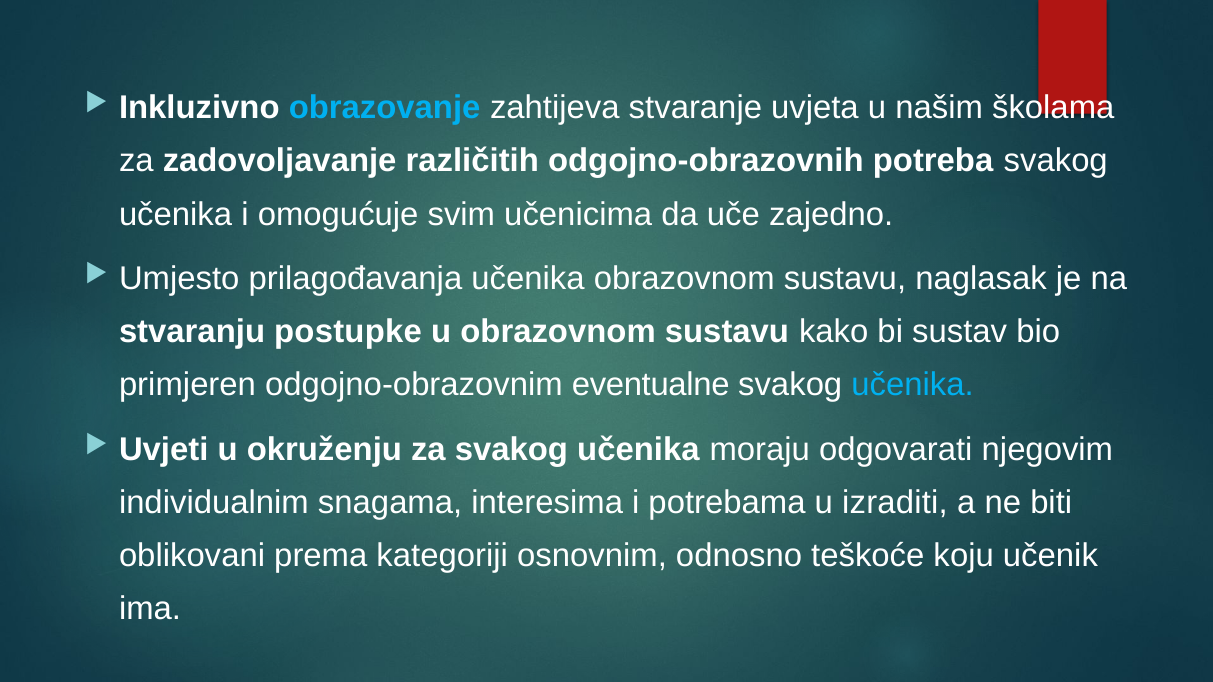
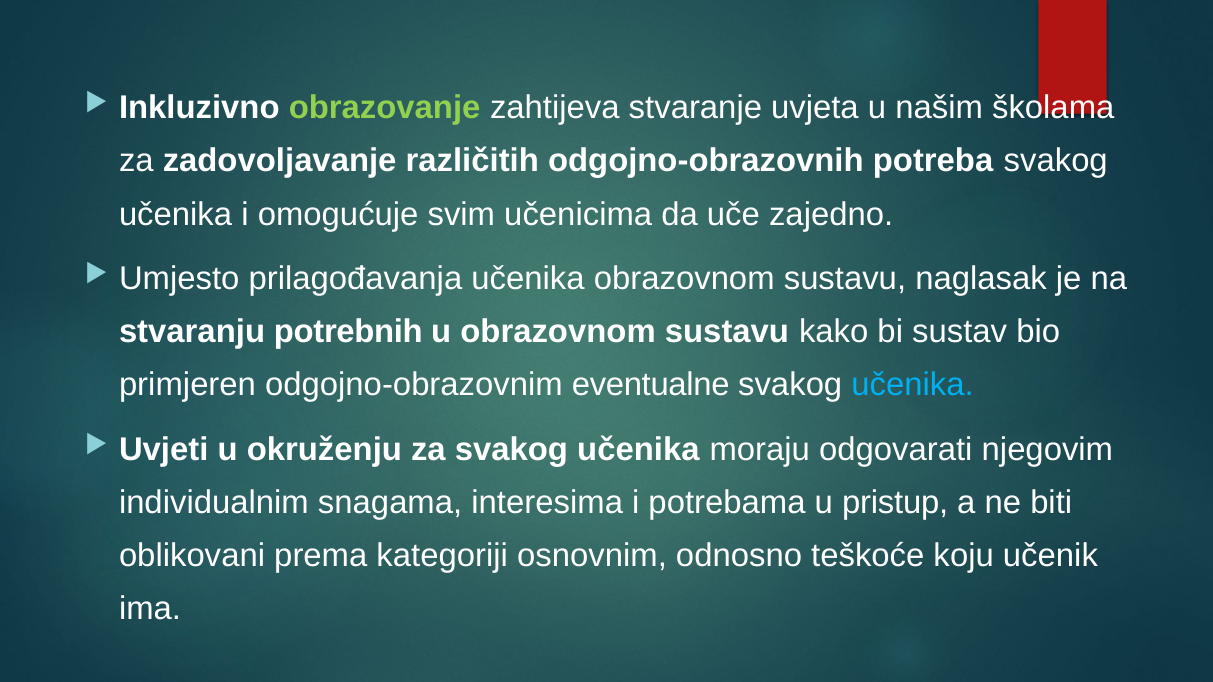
obrazovanje colour: light blue -> light green (385, 108)
postupke: postupke -> potrebnih (348, 332)
izraditi: izraditi -> pristup (895, 503)
